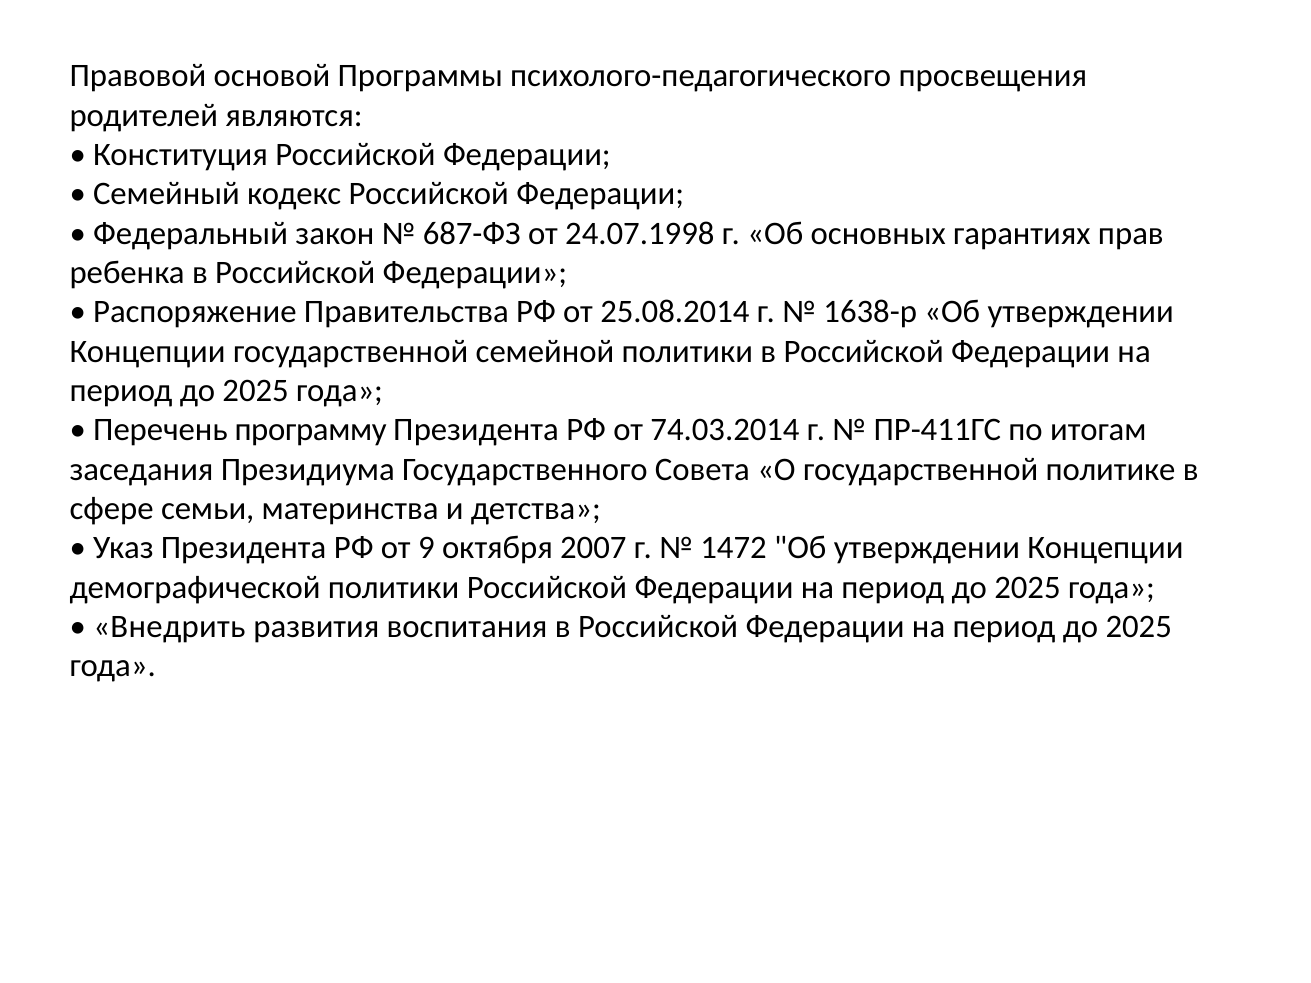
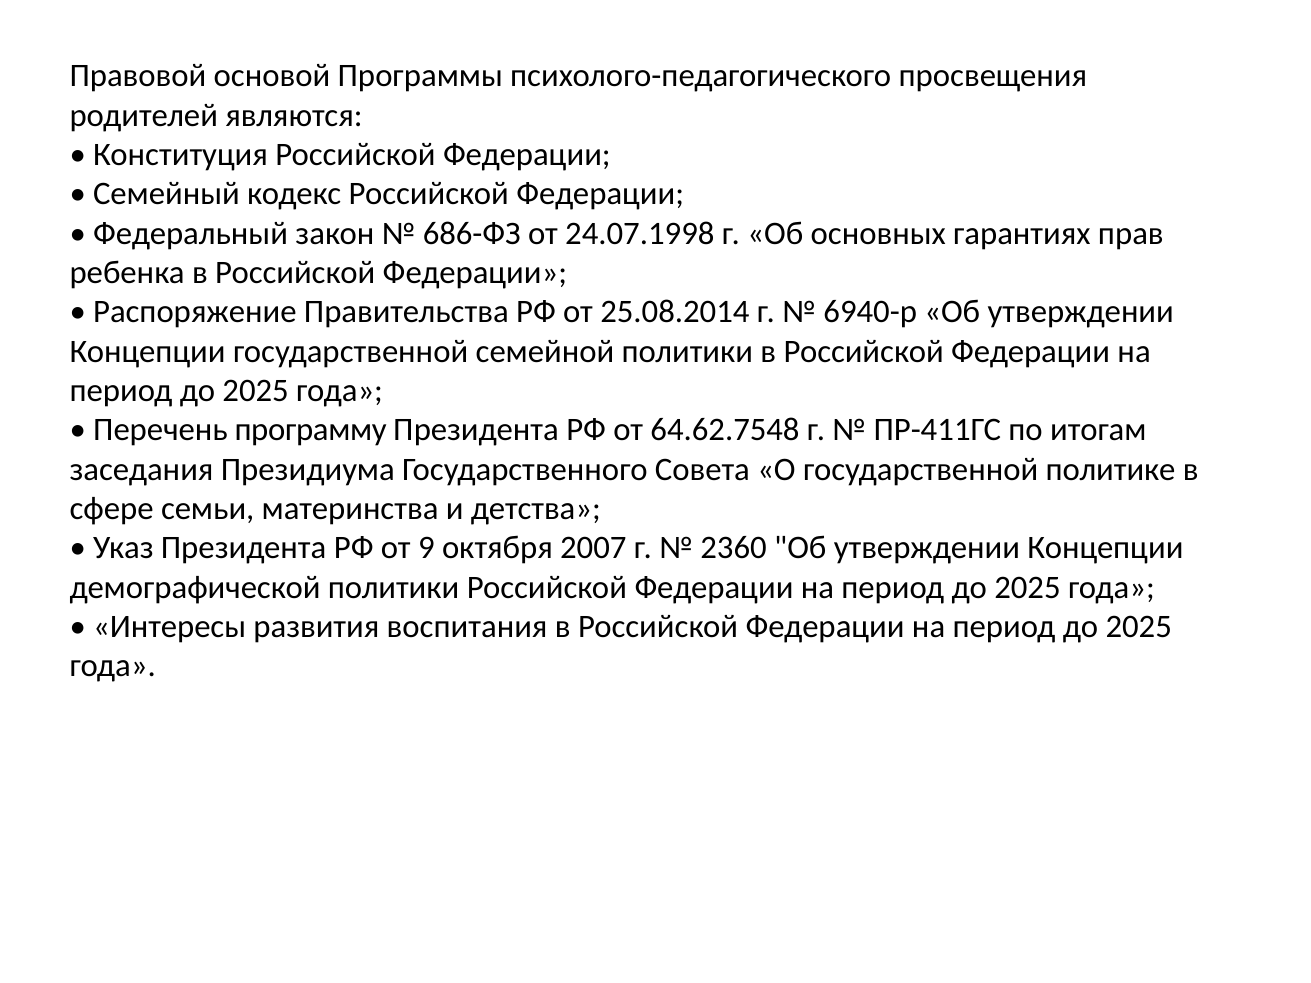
687-ФЗ: 687-ФЗ -> 686-ФЗ (472, 233)
1638-р: 1638-р -> 6940-р (870, 312)
74.03.2014: 74.03.2014 -> 64.62.7548 (725, 430)
1472: 1472 -> 2360 (734, 548)
Внедрить: Внедрить -> Интересы (170, 627)
